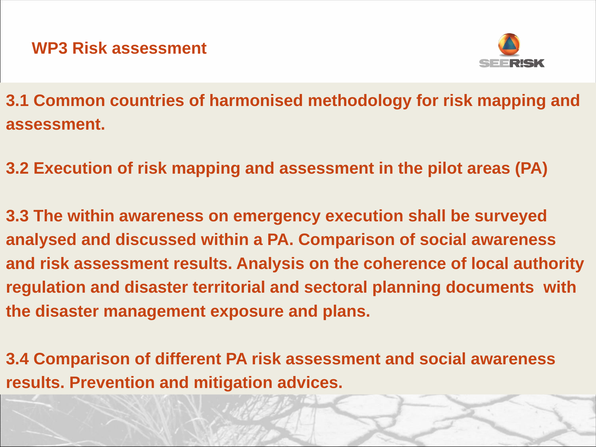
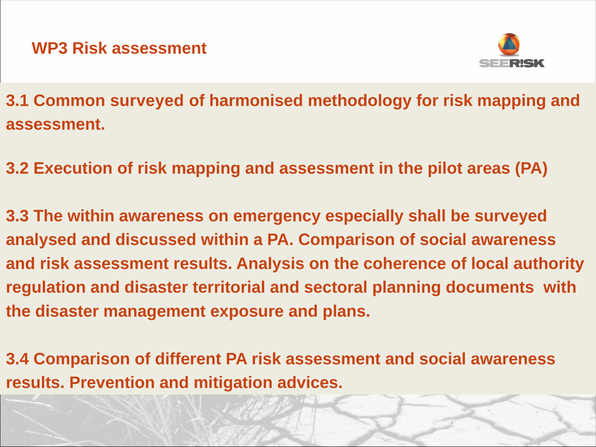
Common countries: countries -> surveyed (147, 101)
emergency execution: execution -> especially (364, 216)
